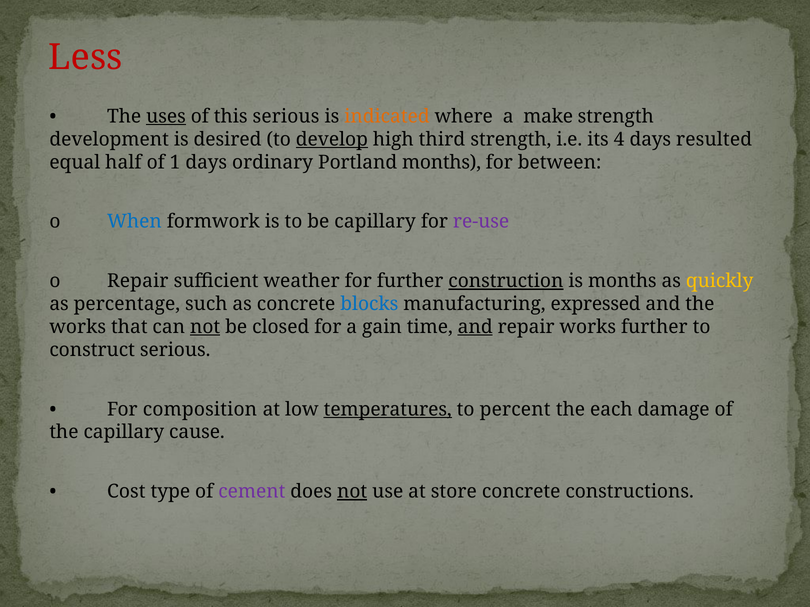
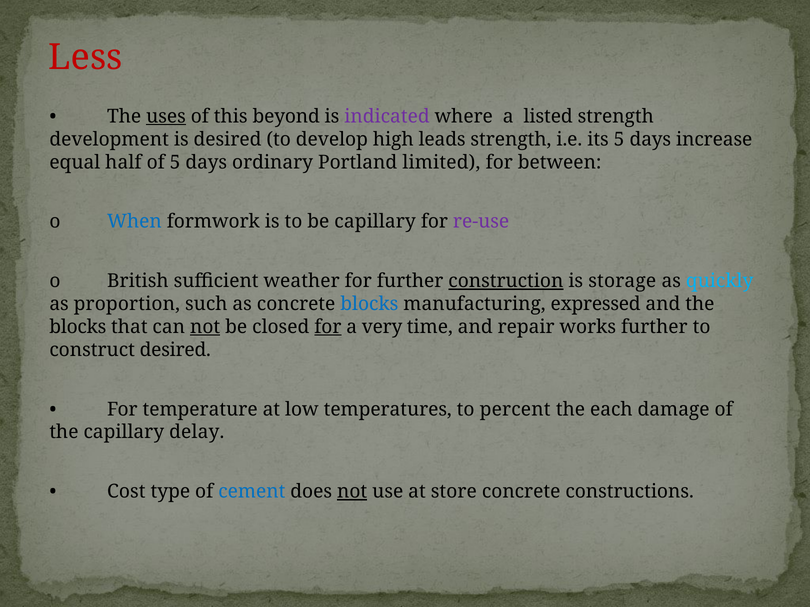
this serious: serious -> beyond (286, 116)
indicated colour: orange -> purple (387, 116)
make: make -> listed (548, 116)
develop underline: present -> none (332, 139)
third: third -> leads (442, 139)
its 4: 4 -> 5 (619, 139)
resulted: resulted -> increase (714, 139)
of 1: 1 -> 5 (175, 162)
Portland months: months -> limited (441, 162)
o Repair: Repair -> British (138, 281)
is months: months -> storage (622, 281)
quickly colour: yellow -> light blue (720, 281)
percentage: percentage -> proportion (127, 304)
works: works -> blocks (78, 327)
for underline: none -> present (328, 327)
gain: gain -> very (382, 327)
and underline: present -> none (475, 327)
construct serious: serious -> desired (175, 350)
composition: composition -> temperature (200, 410)
temperatures underline: present -> none (388, 410)
cause: cause -> delay (197, 433)
cement colour: purple -> blue (252, 492)
